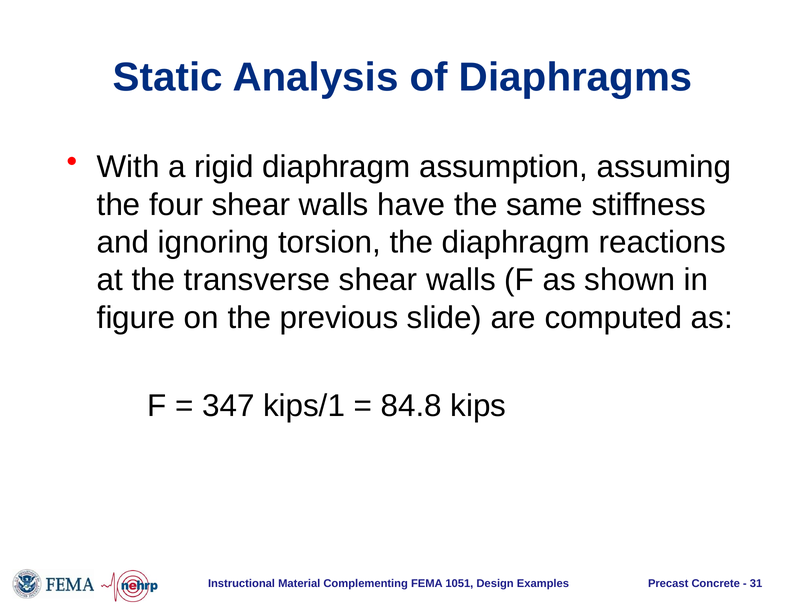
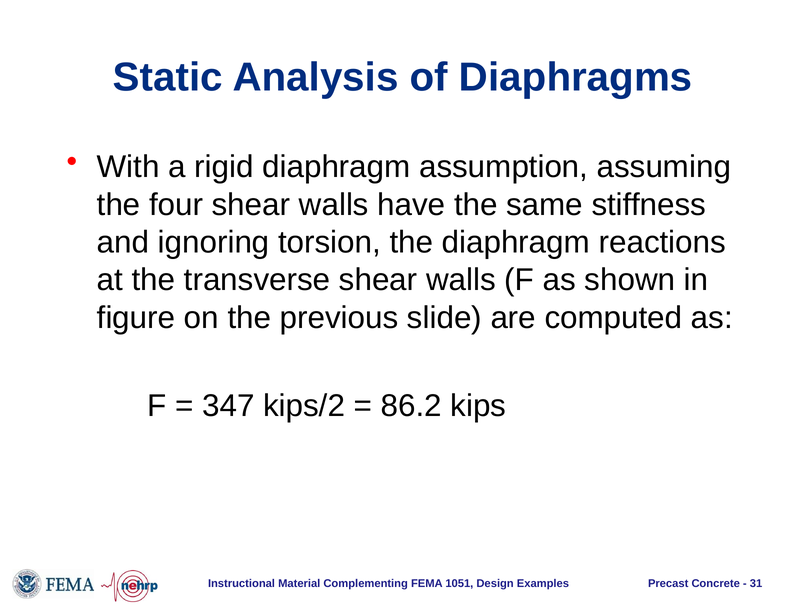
kips/1: kips/1 -> kips/2 (304, 406)
84.8: 84.8 -> 86.2 (411, 406)
